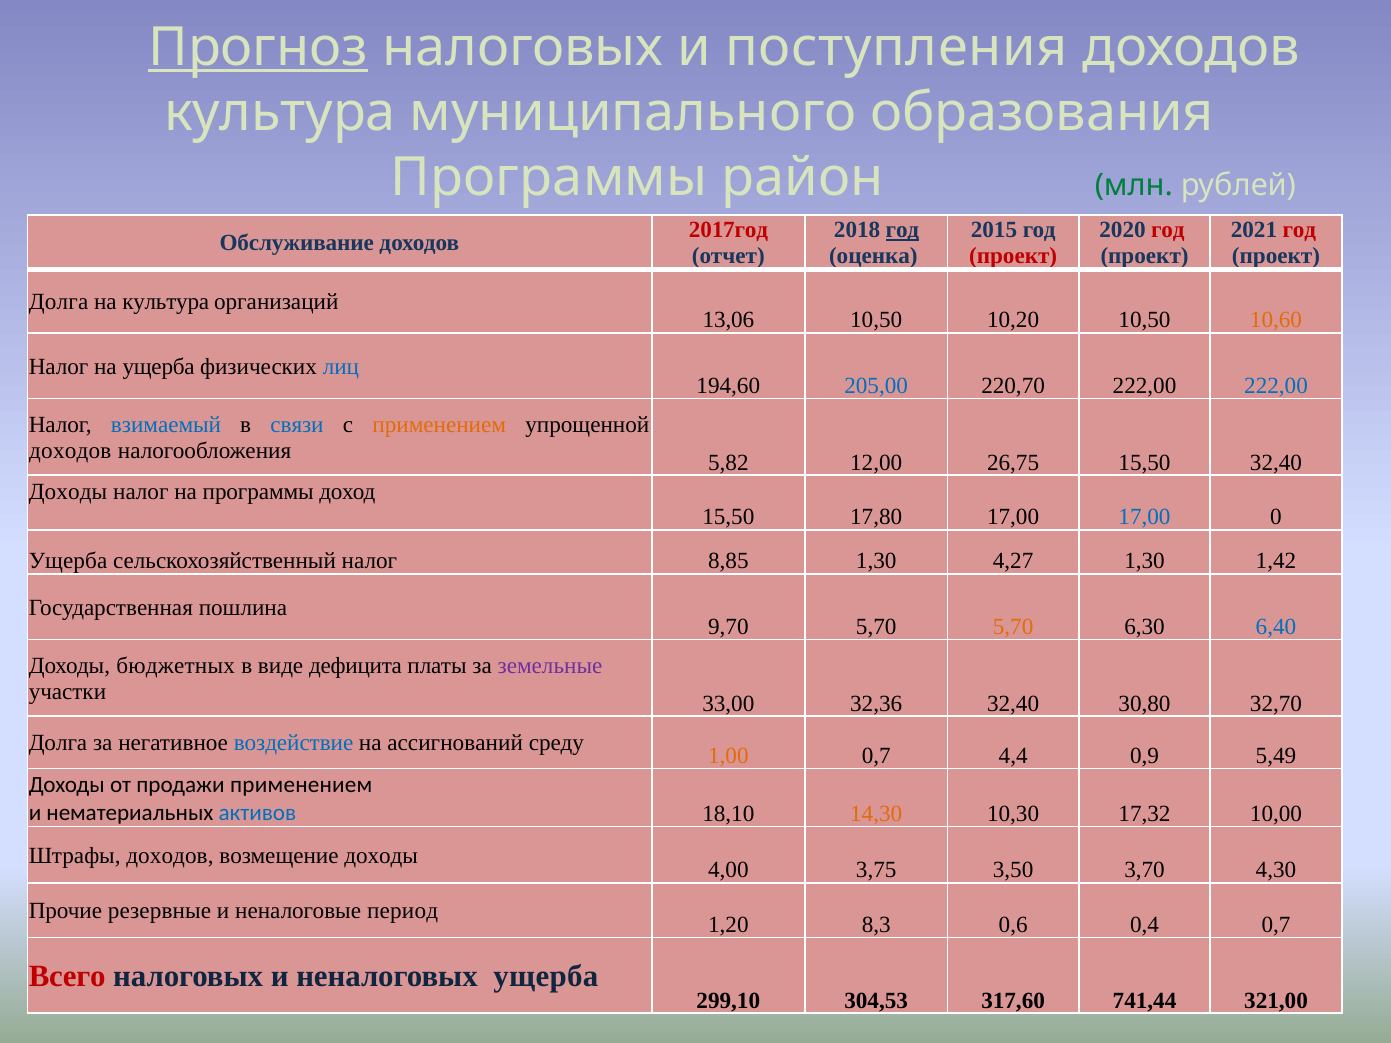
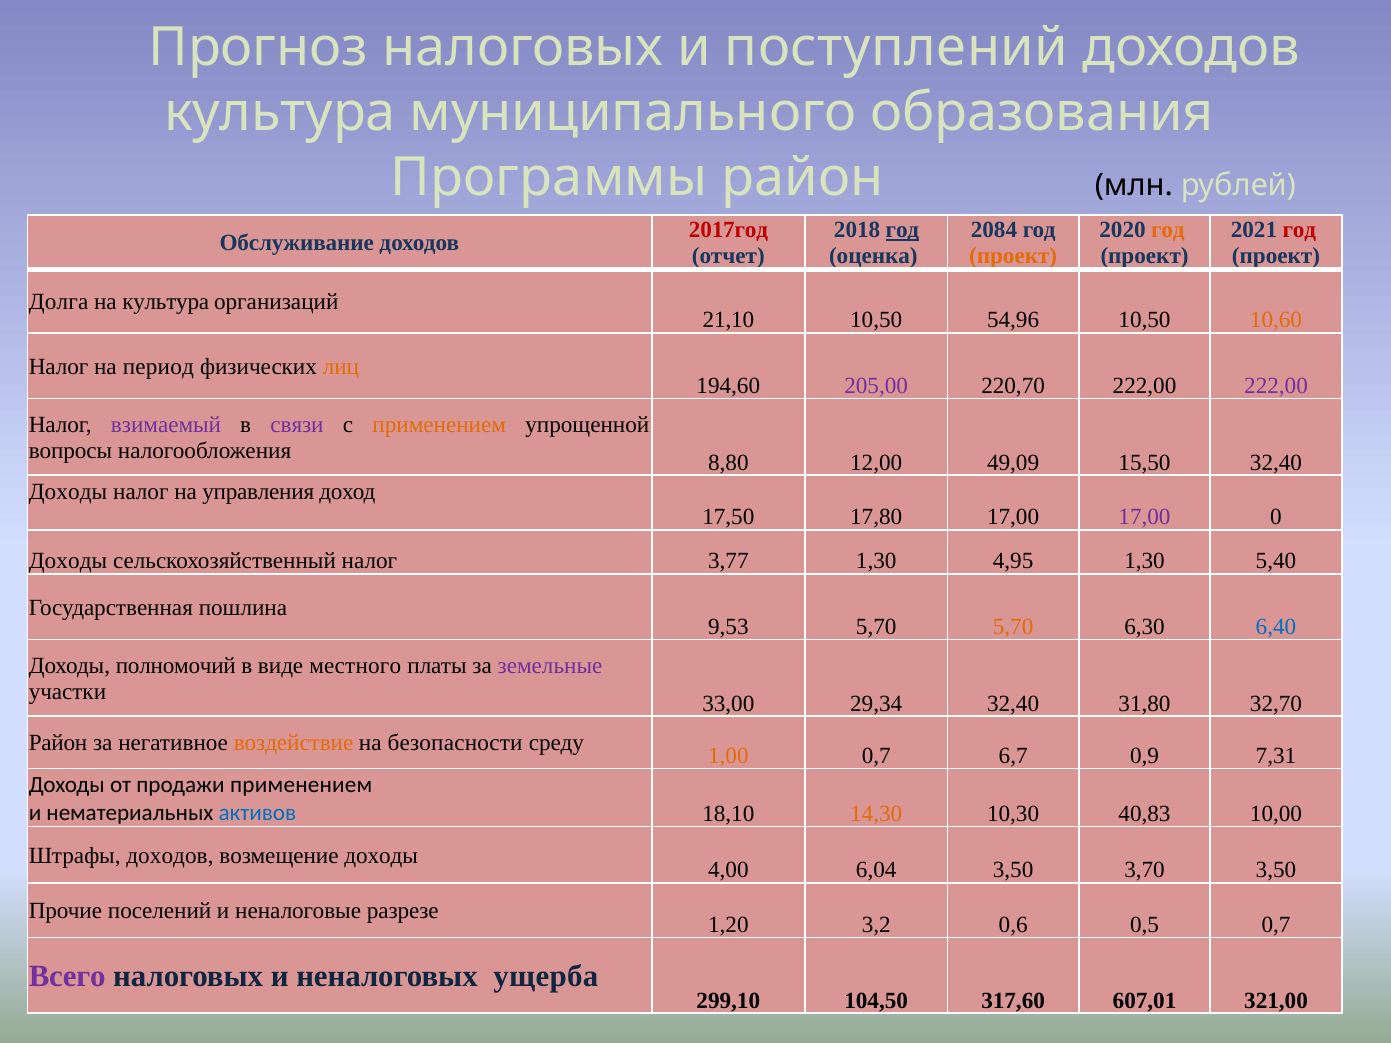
Прогноз underline: present -> none (258, 48)
поступления: поступления -> поступлений (897, 48)
млн colour: green -> black (1134, 185)
2015: 2015 -> 2084 (994, 230)
год colour: red -> orange (1168, 230)
проект colour: red -> orange (1013, 256)
13,06: 13,06 -> 21,10 (728, 320)
10,20: 10,20 -> 54,96 (1013, 320)
на ущерба: ущерба -> период (158, 367)
лиц colour: blue -> orange (341, 367)
205,00 colour: blue -> purple (876, 386)
222,00 colour: blue -> purple (1276, 386)
взимаемый colour: blue -> purple (166, 425)
связи colour: blue -> purple (297, 425)
доходов: доходов -> вопросы (70, 451)
5,82: 5,82 -> 8,80 (728, 463)
26,75: 26,75 -> 49,09 (1013, 463)
на программы: программы -> управления (258, 492)
15,50: 15,50 -> 17,50 (728, 517)
17,00 colour: blue -> purple (1145, 517)
Ущерба: Ущерба -> Доходы (68, 561)
8,85: 8,85 -> 3,77 (728, 561)
4,27: 4,27 -> 4,95 (1013, 561)
1,42: 1,42 -> 5,40 (1276, 561)
9,70: 9,70 -> 9,53 (728, 627)
бюджетных: бюджетных -> полномочий (176, 666)
дефицита: дефицита -> местного (355, 666)
32,36: 32,36 -> 29,34 (876, 704)
30,80: 30,80 -> 31,80 (1145, 704)
Долга: Долга -> Район (58, 743)
воздействие colour: blue -> orange (294, 743)
ассигнований: ассигнований -> безопасности (455, 743)
4,4: 4,4 -> 6,7 (1013, 756)
5,49: 5,49 -> 7,31 (1276, 756)
17,32: 17,32 -> 40,83 (1145, 814)
3,75: 3,75 -> 6,04 (876, 870)
3,70 4,30: 4,30 -> 3,50 (1276, 870)
резервные: резервные -> поселений (160, 911)
период: период -> разрезе (403, 911)
8,3: 8,3 -> 3,2 (876, 925)
0,4: 0,4 -> 0,5 (1145, 925)
Всего colour: red -> purple (67, 976)
304,53: 304,53 -> 104,50 (876, 1001)
741,44: 741,44 -> 607,01 (1145, 1001)
